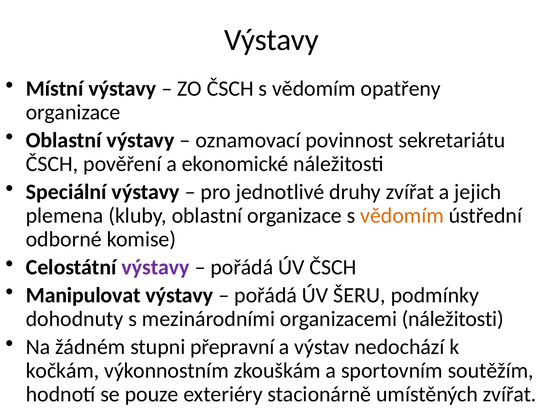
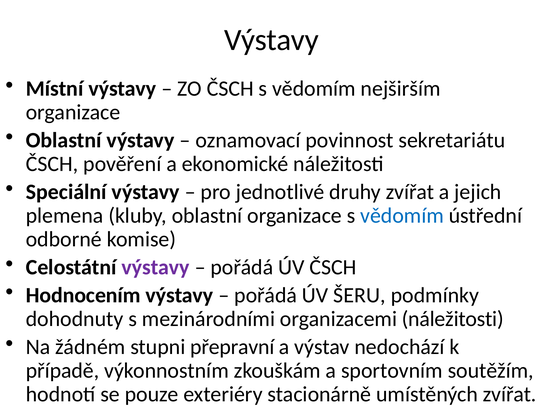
opatřeny: opatřeny -> nejširším (401, 88)
vědomím colour: orange -> blue (402, 215)
Manipulovat: Manipulovat -> Hodnocením (83, 295)
kočkám: kočkám -> případě (62, 370)
